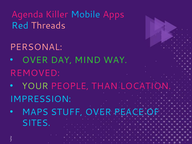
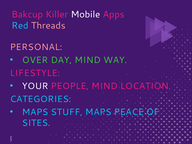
Agenda: Agenda -> Bakcup (27, 14)
Mobile colour: light blue -> white (85, 14)
REMOVED: REMOVED -> LIFESTYLE (35, 73)
YOUR colour: light green -> white (35, 86)
PEOPLE THAN: THAN -> MIND (104, 86)
IMPRESSION: IMPRESSION -> CATEGORIES (41, 99)
STUFF OVER: OVER -> MAPS (98, 112)
